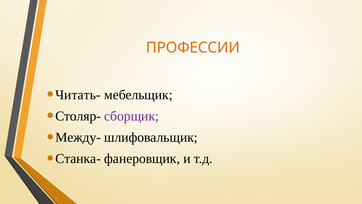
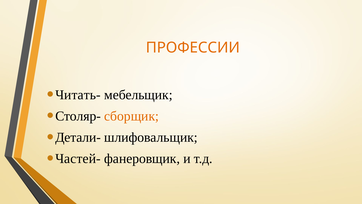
сборщик colour: purple -> orange (132, 116)
Между-: Между- -> Детали- (78, 137)
Станка-: Станка- -> Частей- (78, 158)
